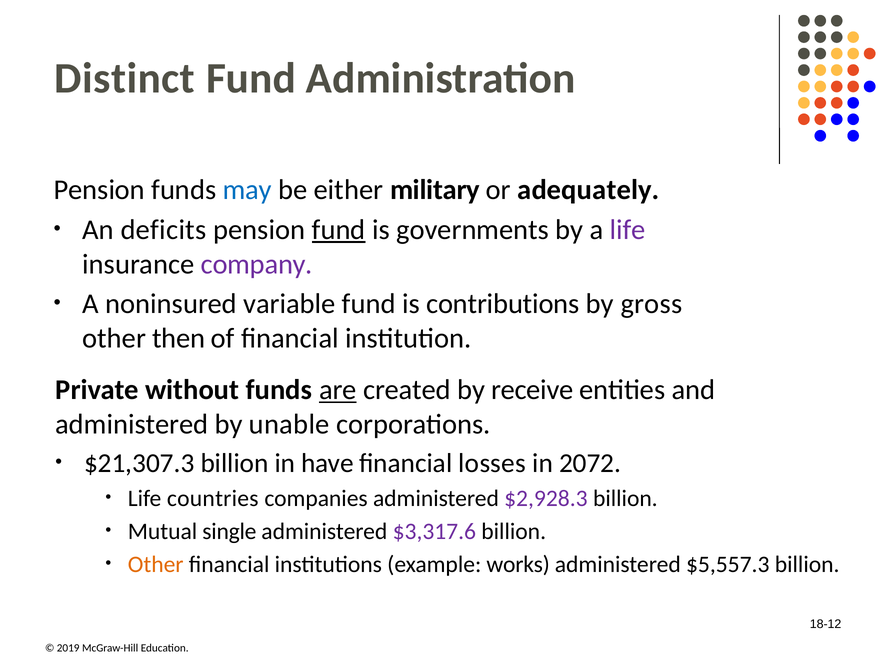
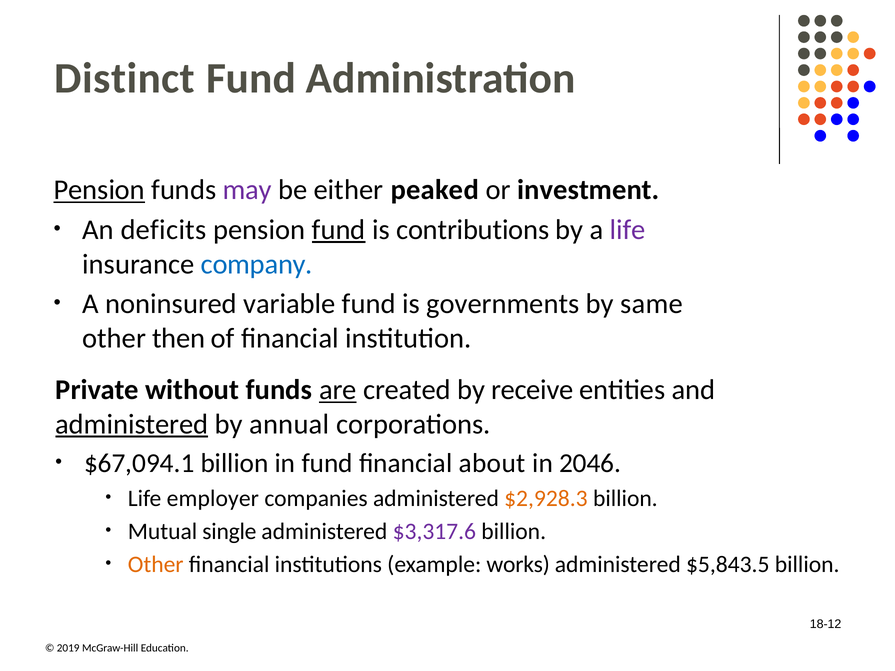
Pension underline: none -> present (99, 190)
may colour: blue -> purple (247, 190)
military: military -> peaked (435, 190)
adequately: adequately -> investment (588, 190)
governments: governments -> contributions (473, 230)
company colour: purple -> blue (257, 264)
contributions: contributions -> governments (503, 304)
gross: gross -> same (651, 304)
administered underline: none -> present (132, 424)
unable: unable -> annual (289, 424)
$21,307.3: $21,307.3 -> $67,094.1 (139, 463)
in have: have -> fund (327, 463)
losses: losses -> about (492, 463)
2072: 2072 -> 2046 (590, 463)
countries: countries -> employer (213, 498)
$2,928.3 colour: purple -> orange (546, 498)
$5,557.3: $5,557.3 -> $5,843.5 (728, 565)
